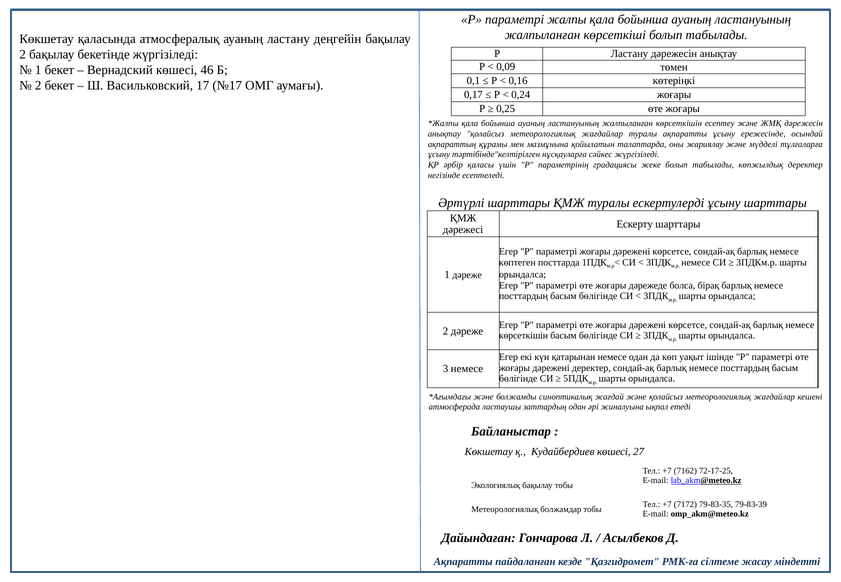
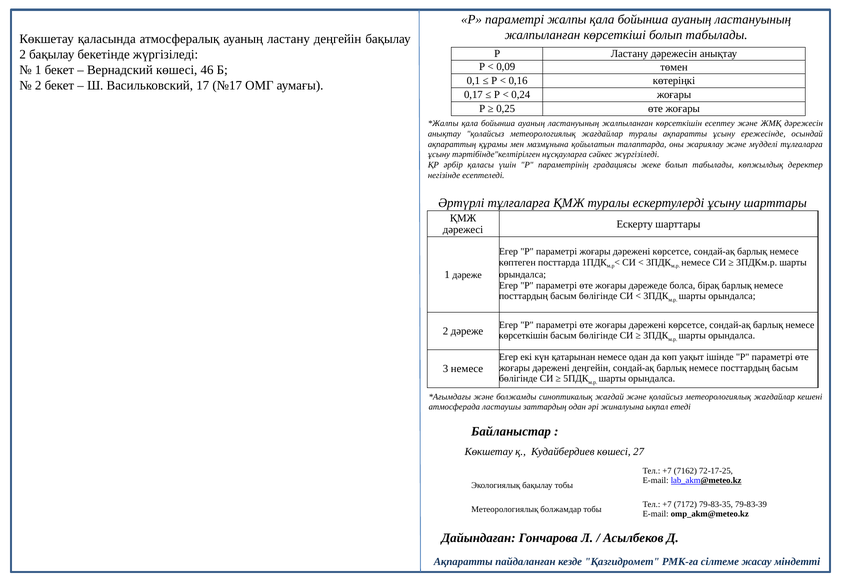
Әртүрлі шарттары: шарттары -> тұлғаларға (519, 203)
дәрежені деректер: деректер -> деңгейін (591, 368)
